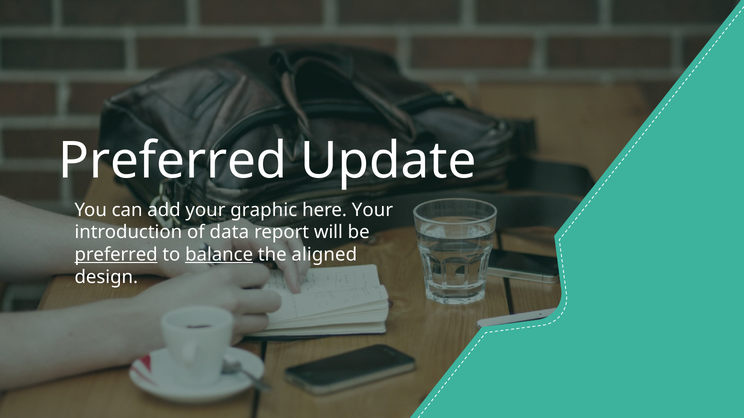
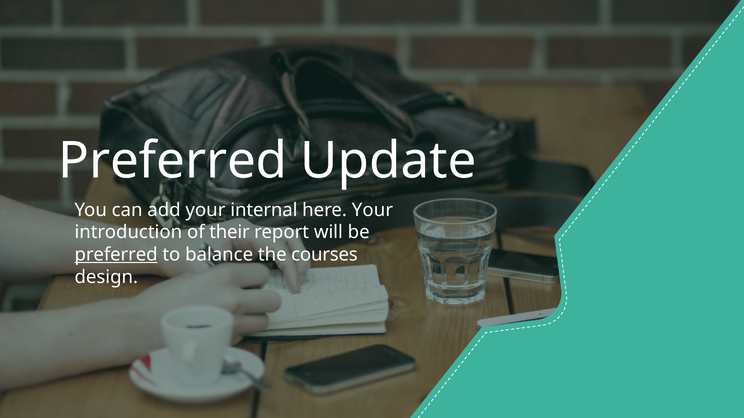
graphic: graphic -> internal (264, 210)
data: data -> their (229, 233)
balance underline: present -> none (219, 255)
aligned: aligned -> courses (324, 255)
